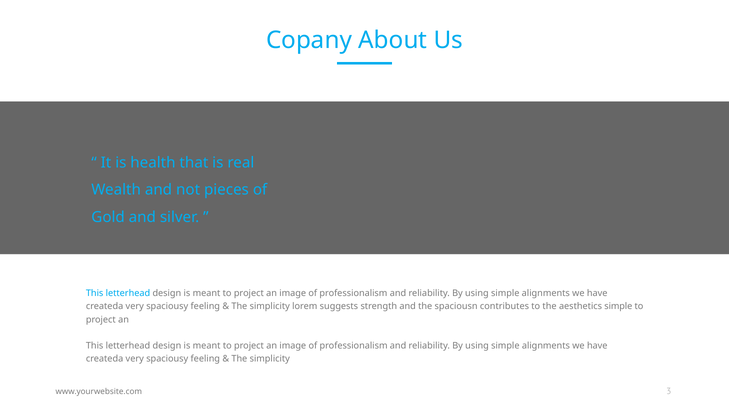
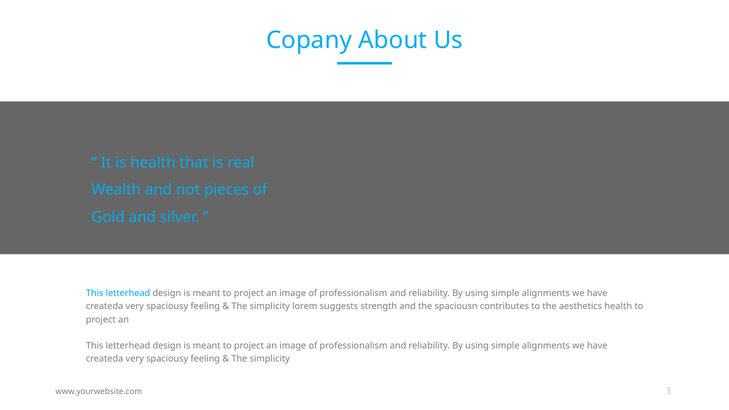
aesthetics simple: simple -> health (618, 306)
